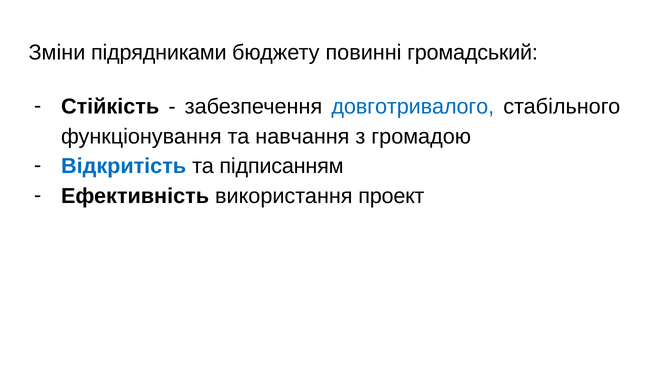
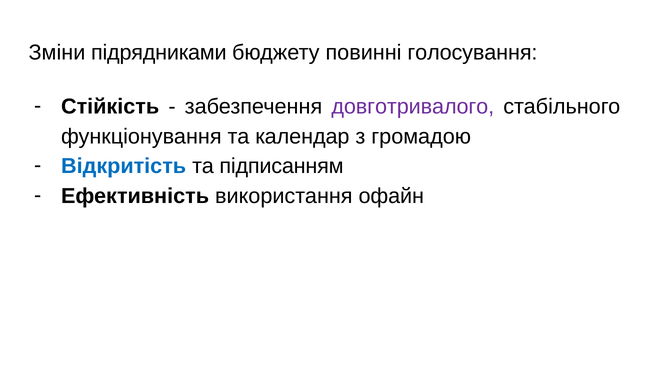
громадський: громадський -> голосування (472, 53)
довготривалого colour: blue -> purple (413, 107)
навчання: навчання -> календар (302, 137)
проект: проект -> офайн (391, 196)
